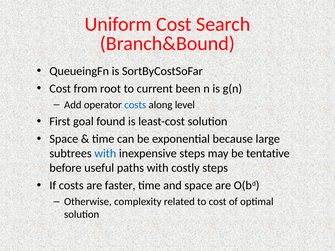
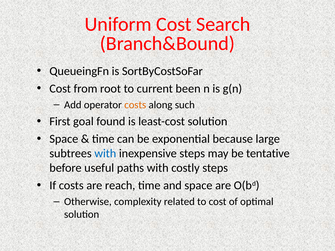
costs colour: blue -> orange (135, 105)
level: level -> such (185, 105)
faster: faster -> reach (120, 186)
